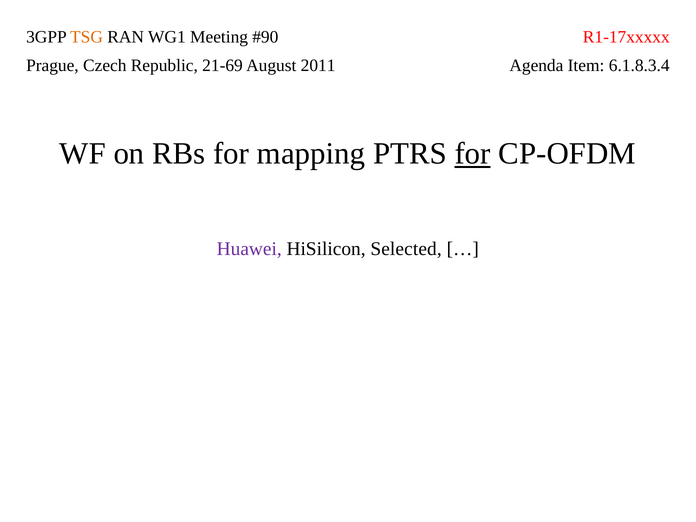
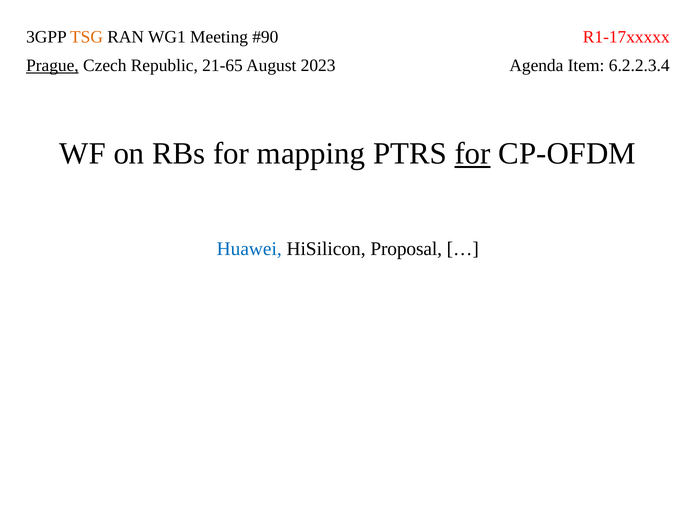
Prague underline: none -> present (52, 65)
21-69: 21-69 -> 21-65 (223, 65)
2011: 2011 -> 2023 (318, 65)
6.1.8.3.4: 6.1.8.3.4 -> 6.2.2.3.4 (639, 65)
Huawei colour: purple -> blue (249, 249)
Selected: Selected -> Proposal (406, 249)
